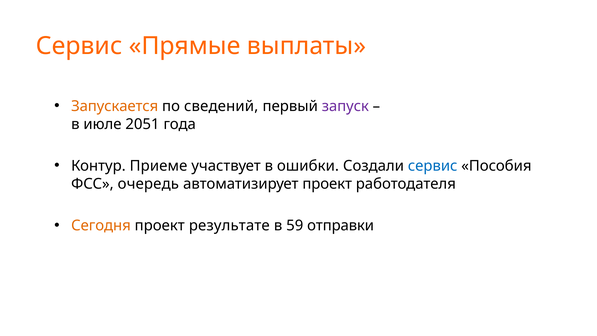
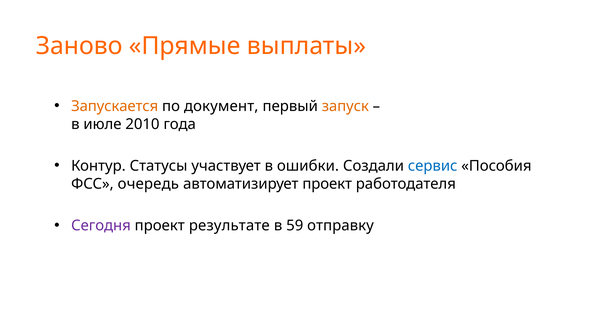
Сервис: Сервис -> Заново (79, 46)
сведений: сведений -> документ (221, 106)
запуск colour: purple -> orange (345, 106)
2051: 2051 -> 2010 (142, 124)
Приеме: Приеме -> Статусы (159, 166)
Сегодня colour: orange -> purple (101, 225)
отправки: отправки -> отправку (340, 225)
